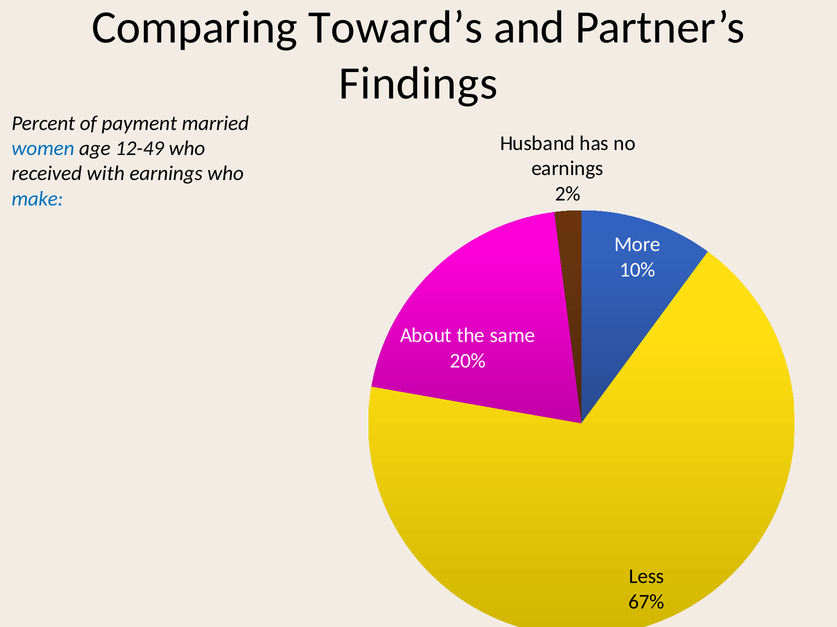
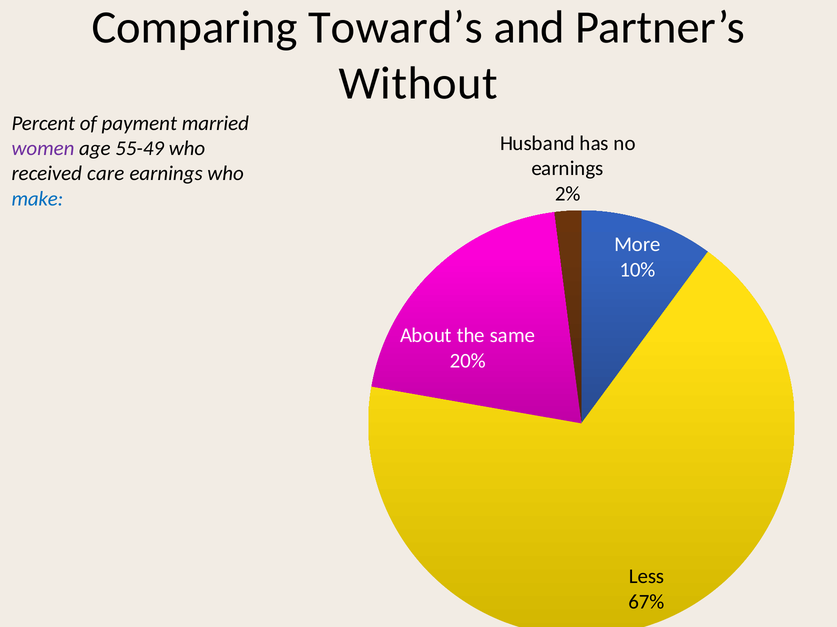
Findings: Findings -> Without (418, 83)
women colour: blue -> purple (43, 149)
12-49: 12-49 -> 55-49 (140, 149)
with: with -> care (106, 174)
